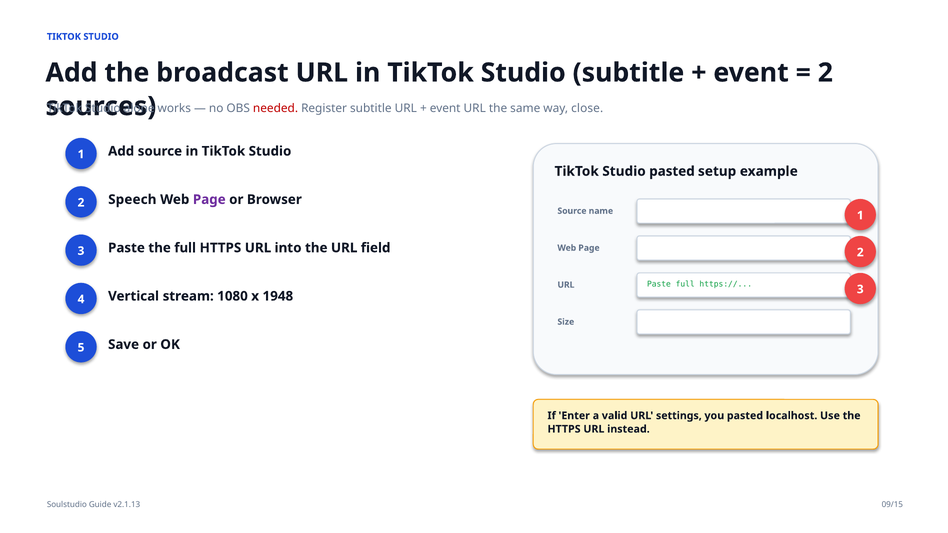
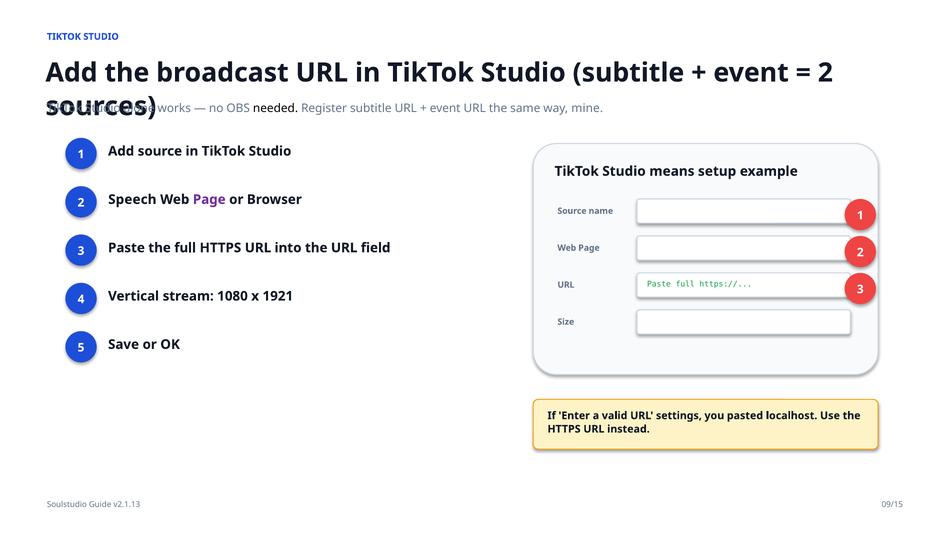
needed colour: red -> black (276, 108)
close: close -> mine (587, 108)
Studio pasted: pasted -> means (672, 171)
1948: 1948 -> 1921 (278, 296)
